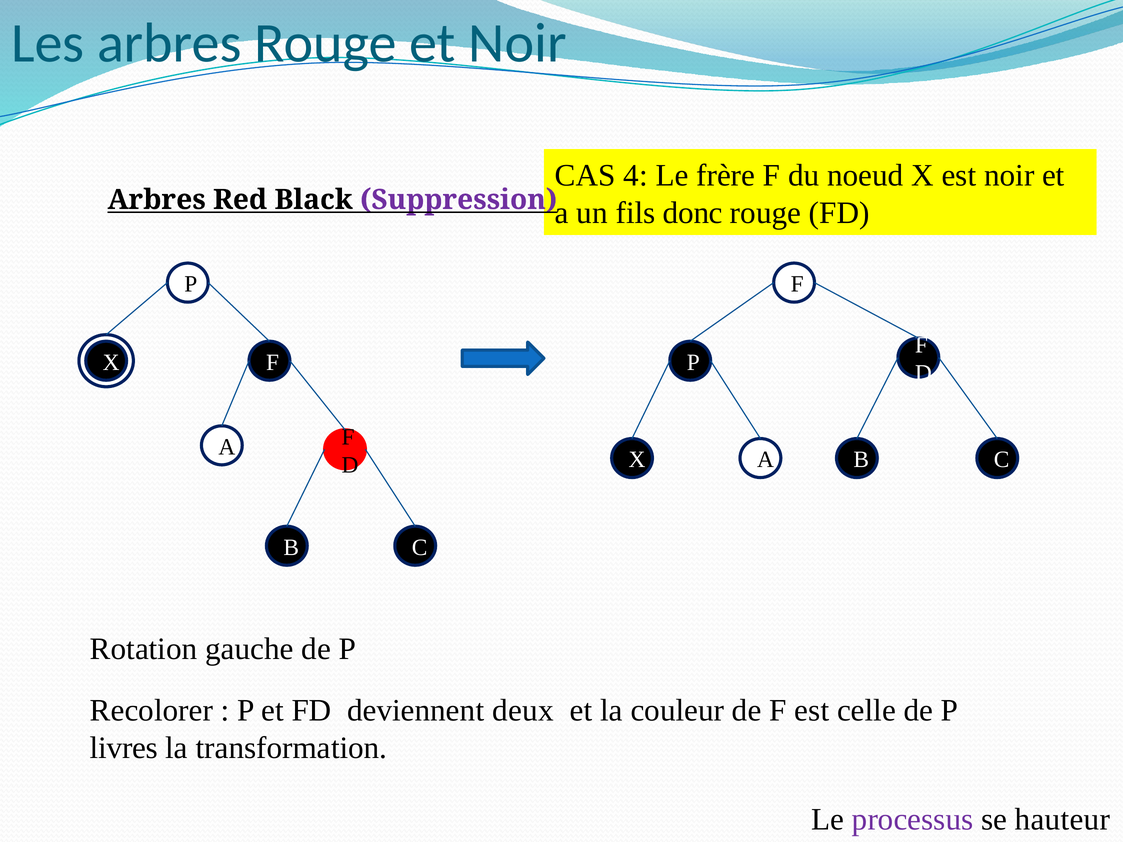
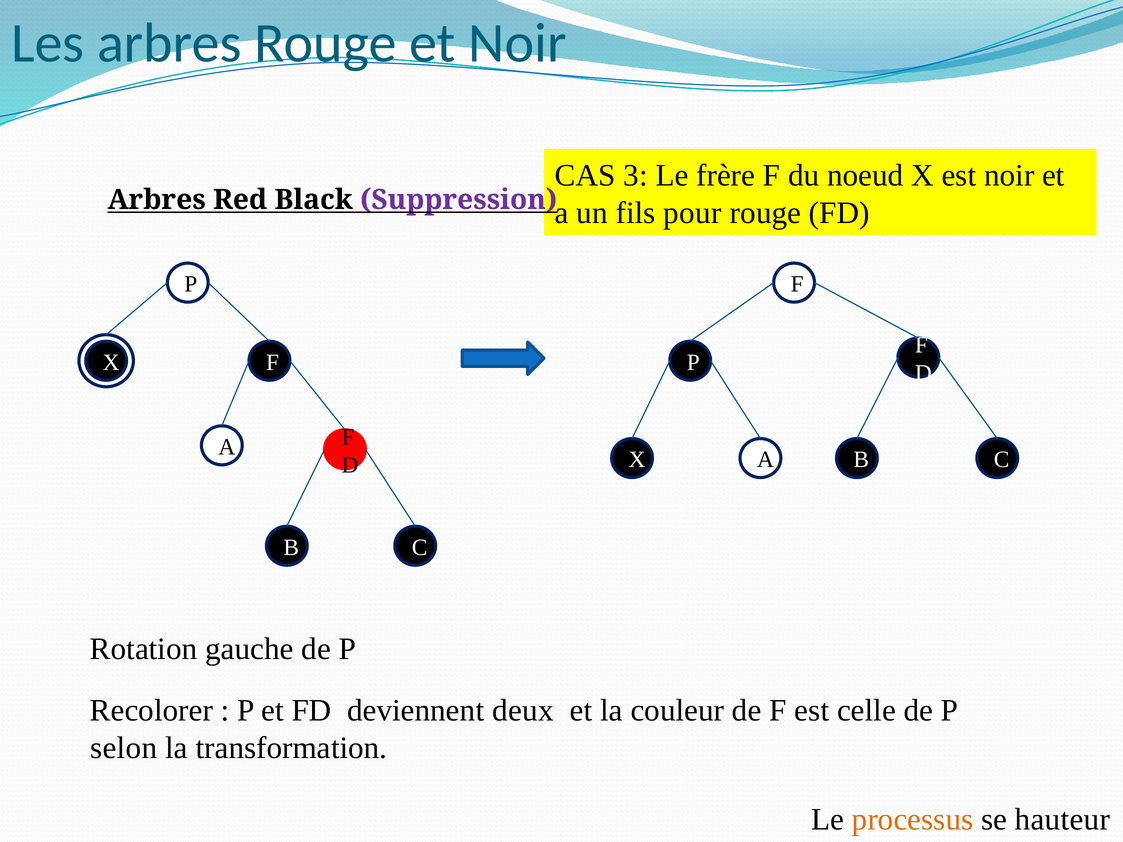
4: 4 -> 3 (636, 176)
donc: donc -> pour (693, 213)
livres: livres -> selon (124, 748)
processus colour: purple -> orange (913, 820)
